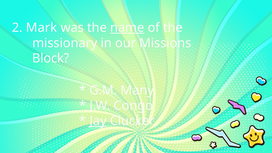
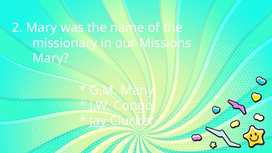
2 Mark: Mark -> Mary (41, 28)
name underline: present -> none (127, 28)
Block: Block -> Mary (51, 58)
